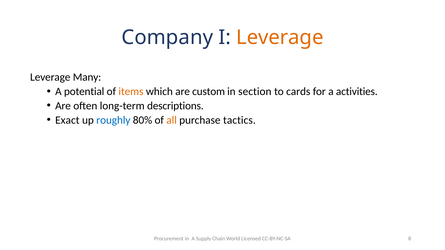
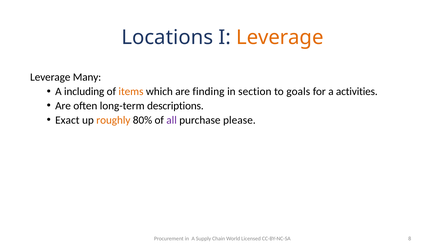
Company: Company -> Locations (167, 37)
potential: potential -> including (84, 92)
custom: custom -> finding (208, 92)
cards: cards -> goals (298, 92)
roughly colour: blue -> orange (113, 120)
all colour: orange -> purple (172, 120)
tactics: tactics -> please (239, 120)
